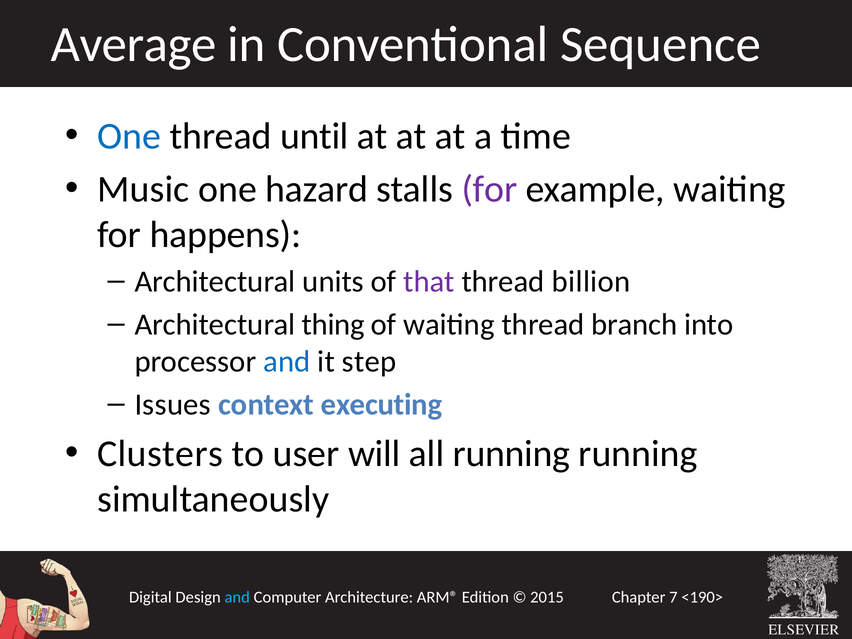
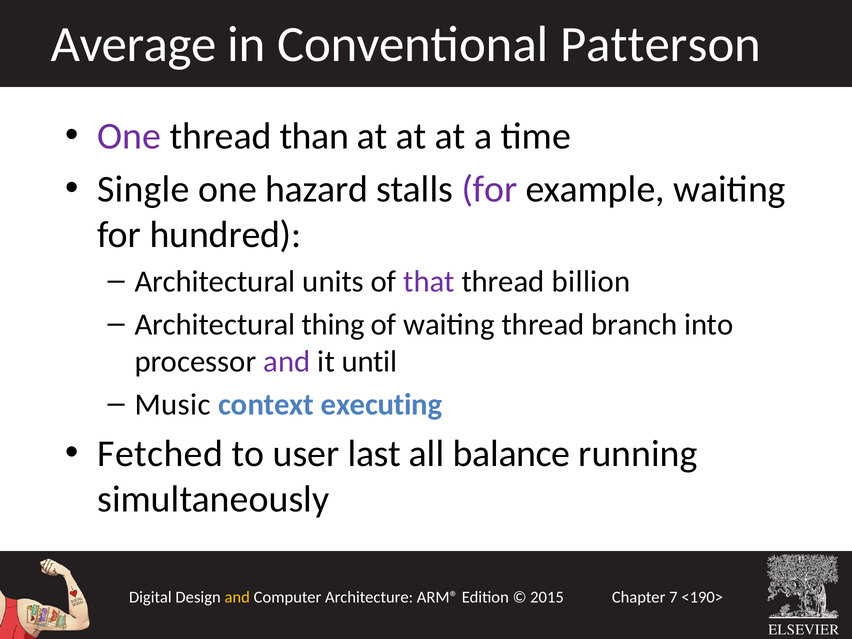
Sequence: Sequence -> Patterson (661, 45)
One colour: blue -> purple (129, 136)
until: until -> than (314, 136)
Music: Music -> Single (143, 189)
happens: happens -> hundred (226, 235)
and colour: blue -> purple (287, 361)
step: step -> until (369, 361)
Issues: Issues -> Music (173, 404)
Clusters: Clusters -> Fetched (160, 454)
will: will -> last (374, 454)
all running: running -> balance (512, 454)
and colour: light blue -> yellow (237, 598)
